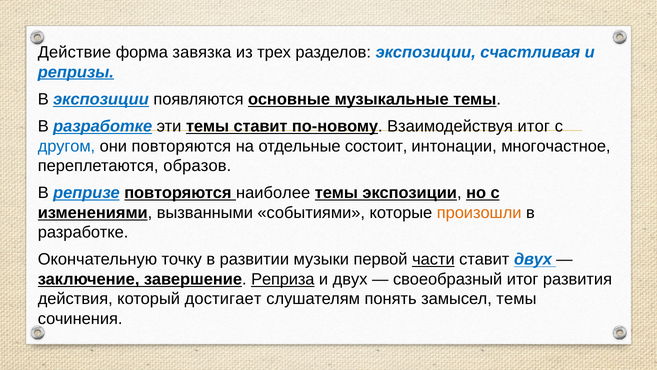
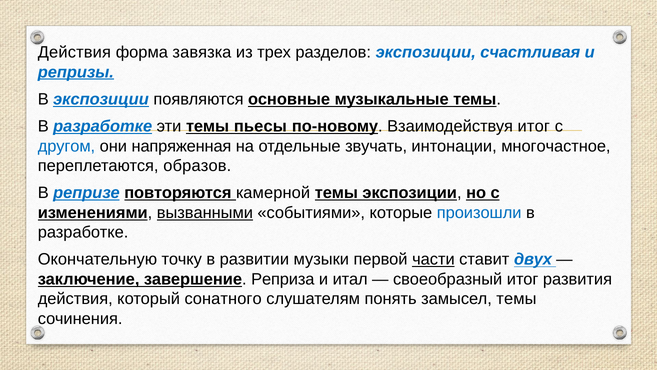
Действие: Действие -> Действия (74, 52)
темы ставит: ставит -> пьесы (260, 126)
они повторяются: повторяются -> напряженная (181, 146)
состоит: состоит -> звучать (376, 146)
наиболее: наиболее -> камерной (273, 193)
вызванными underline: none -> present (205, 212)
произошли colour: orange -> blue (479, 212)
Реприза underline: present -> none (283, 279)
и двух: двух -> итал (350, 279)
достигает: достигает -> сонатного (223, 299)
